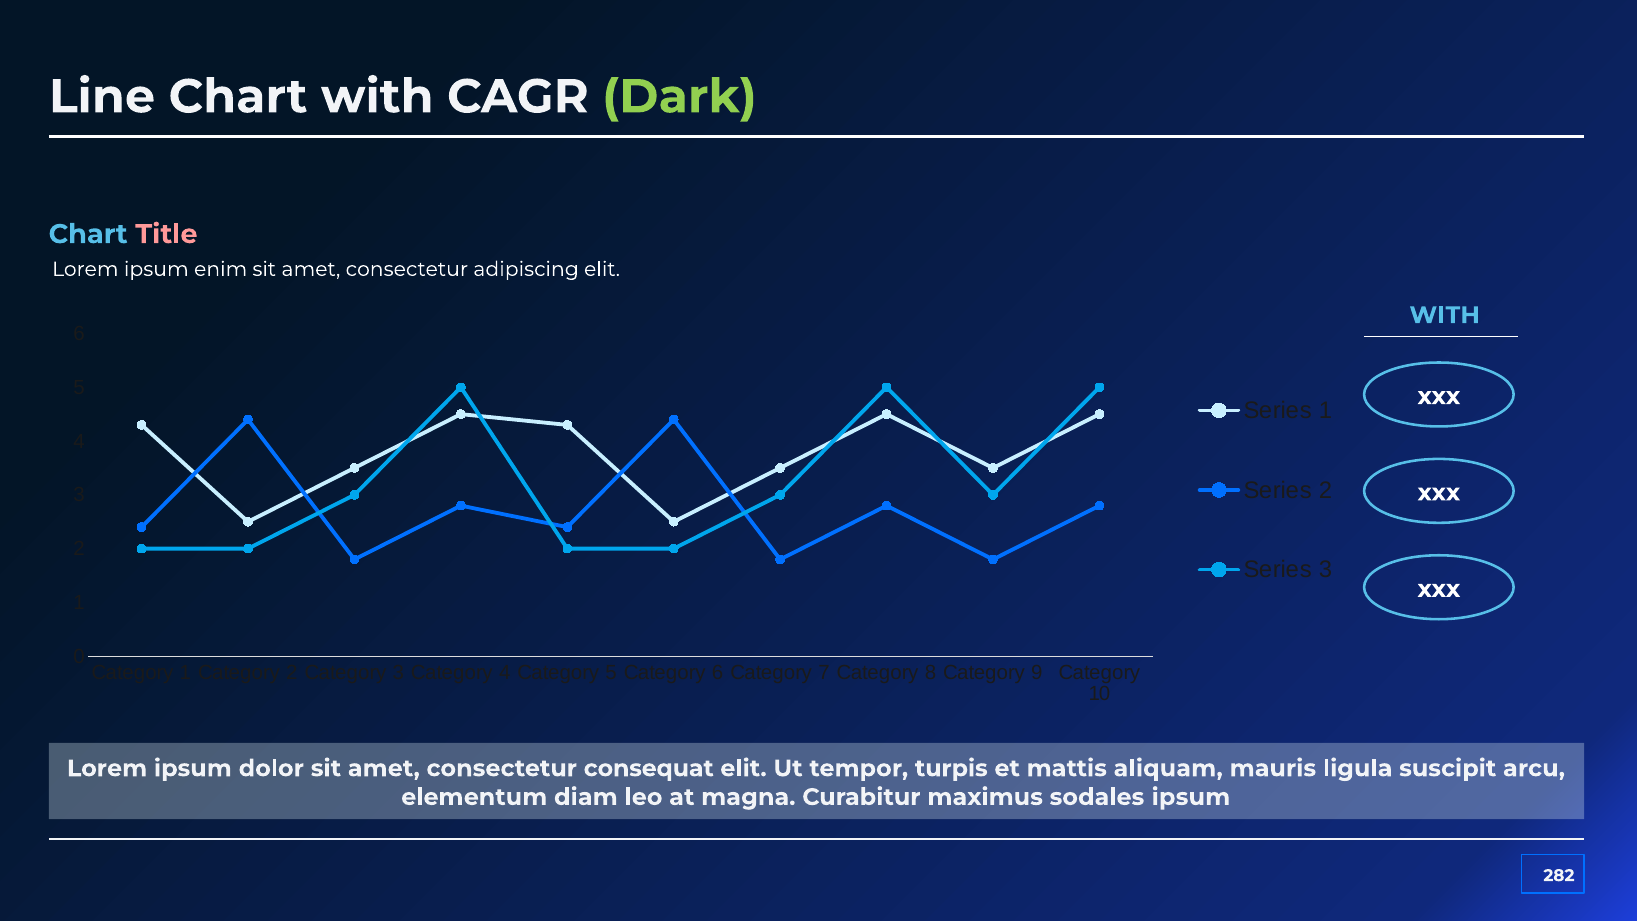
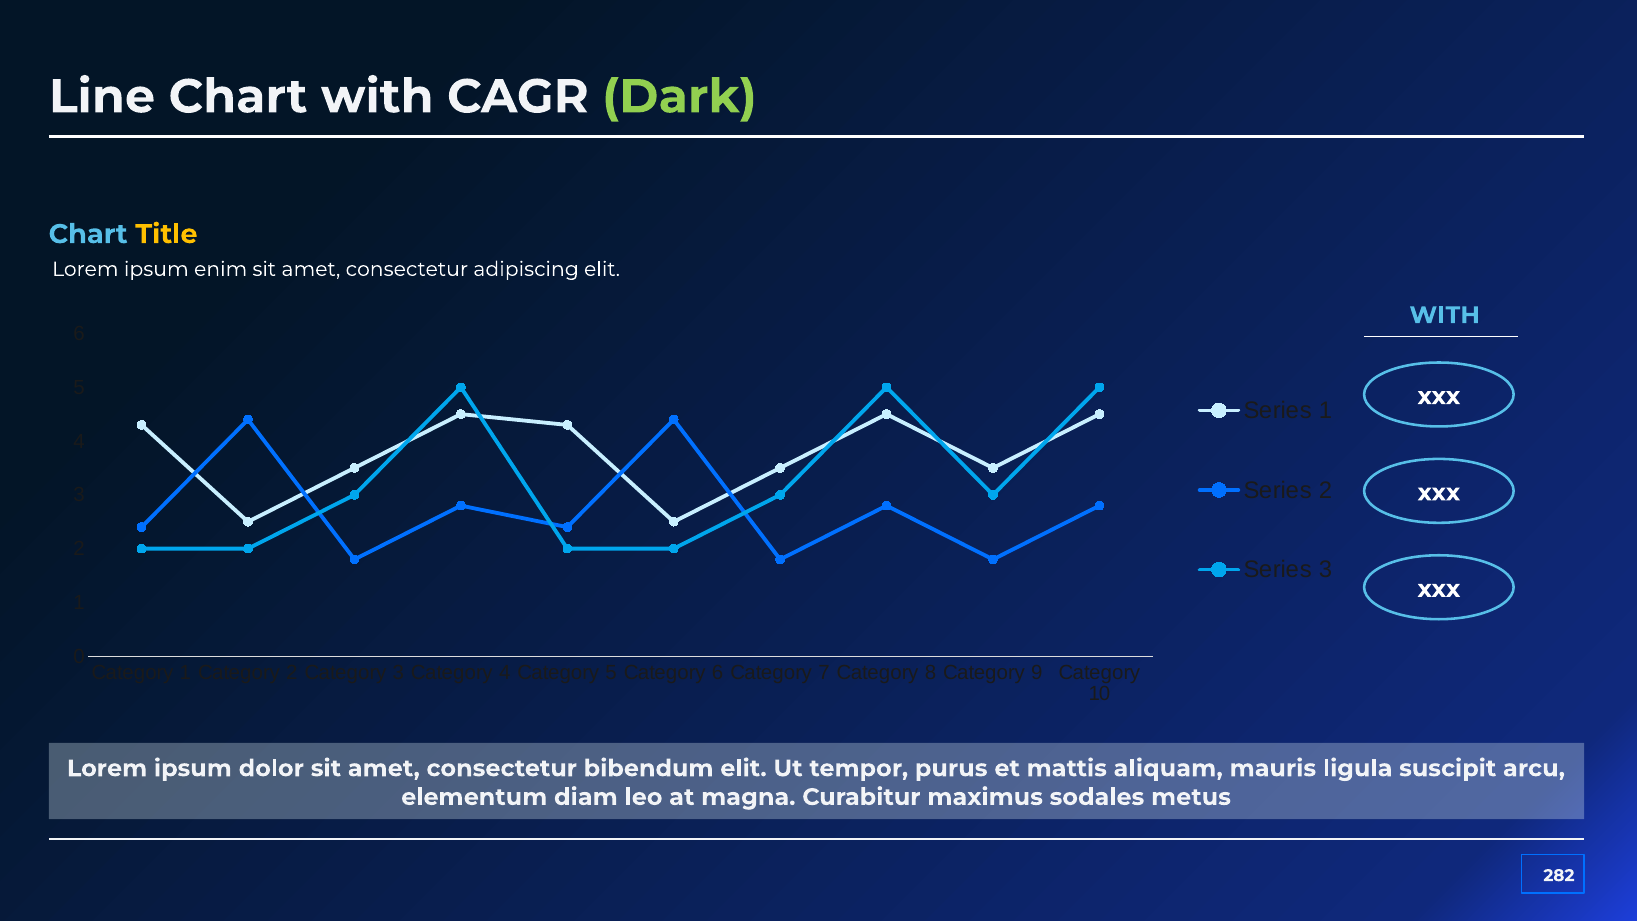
Title colour: pink -> yellow (166, 234)
consequat: consequat -> bibendum (649, 768)
turpis: turpis -> purus (951, 768)
sodales ipsum: ipsum -> metus (1191, 797)
